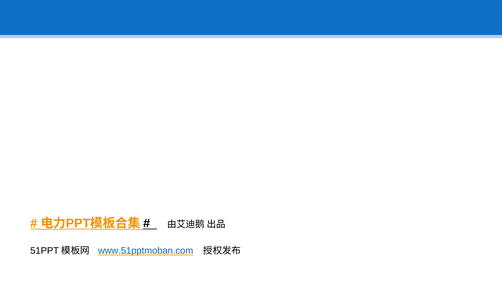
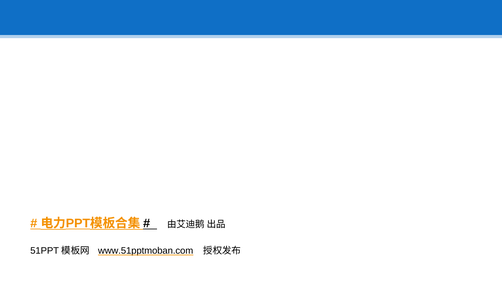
www.51pptmoban.com colour: blue -> black (146, 251)
